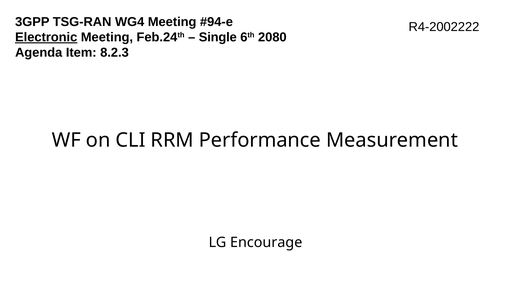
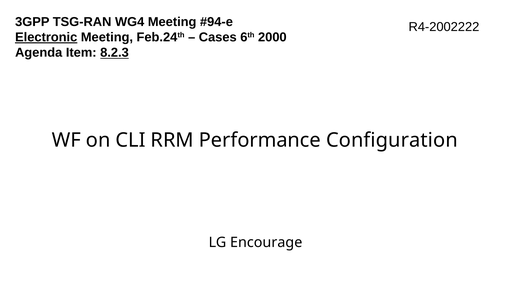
Single: Single -> Cases (218, 37)
2080: 2080 -> 2000 (272, 37)
8.2.3 underline: none -> present (114, 53)
Measurement: Measurement -> Configuration (392, 140)
